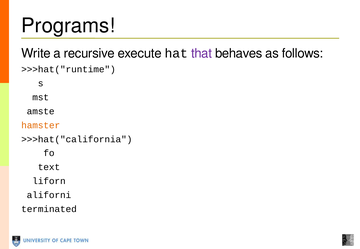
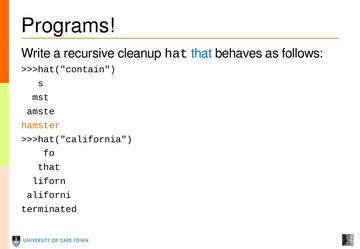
execute: execute -> cleanup (140, 53)
that colour: purple -> blue (201, 53)
>>>hat("runtime: >>>hat("runtime -> >>>hat("contain (68, 69)
text: text -> that (49, 167)
